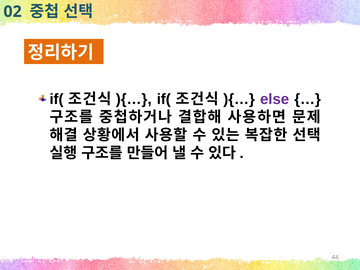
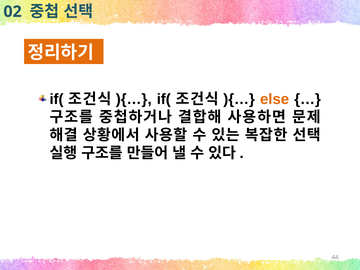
else colour: purple -> orange (275, 99)
